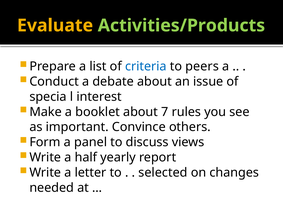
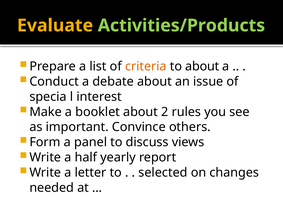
criteria colour: blue -> orange (146, 66)
to peers: peers -> about (202, 66)
7: 7 -> 2 (165, 111)
